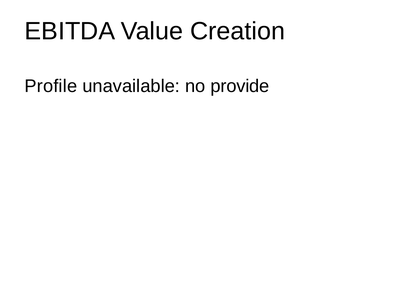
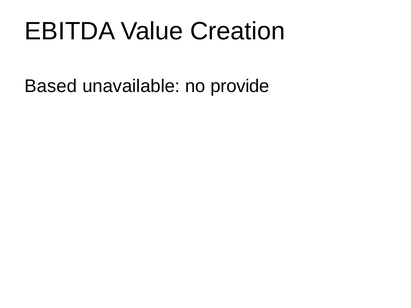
Profile: Profile -> Based (51, 86)
